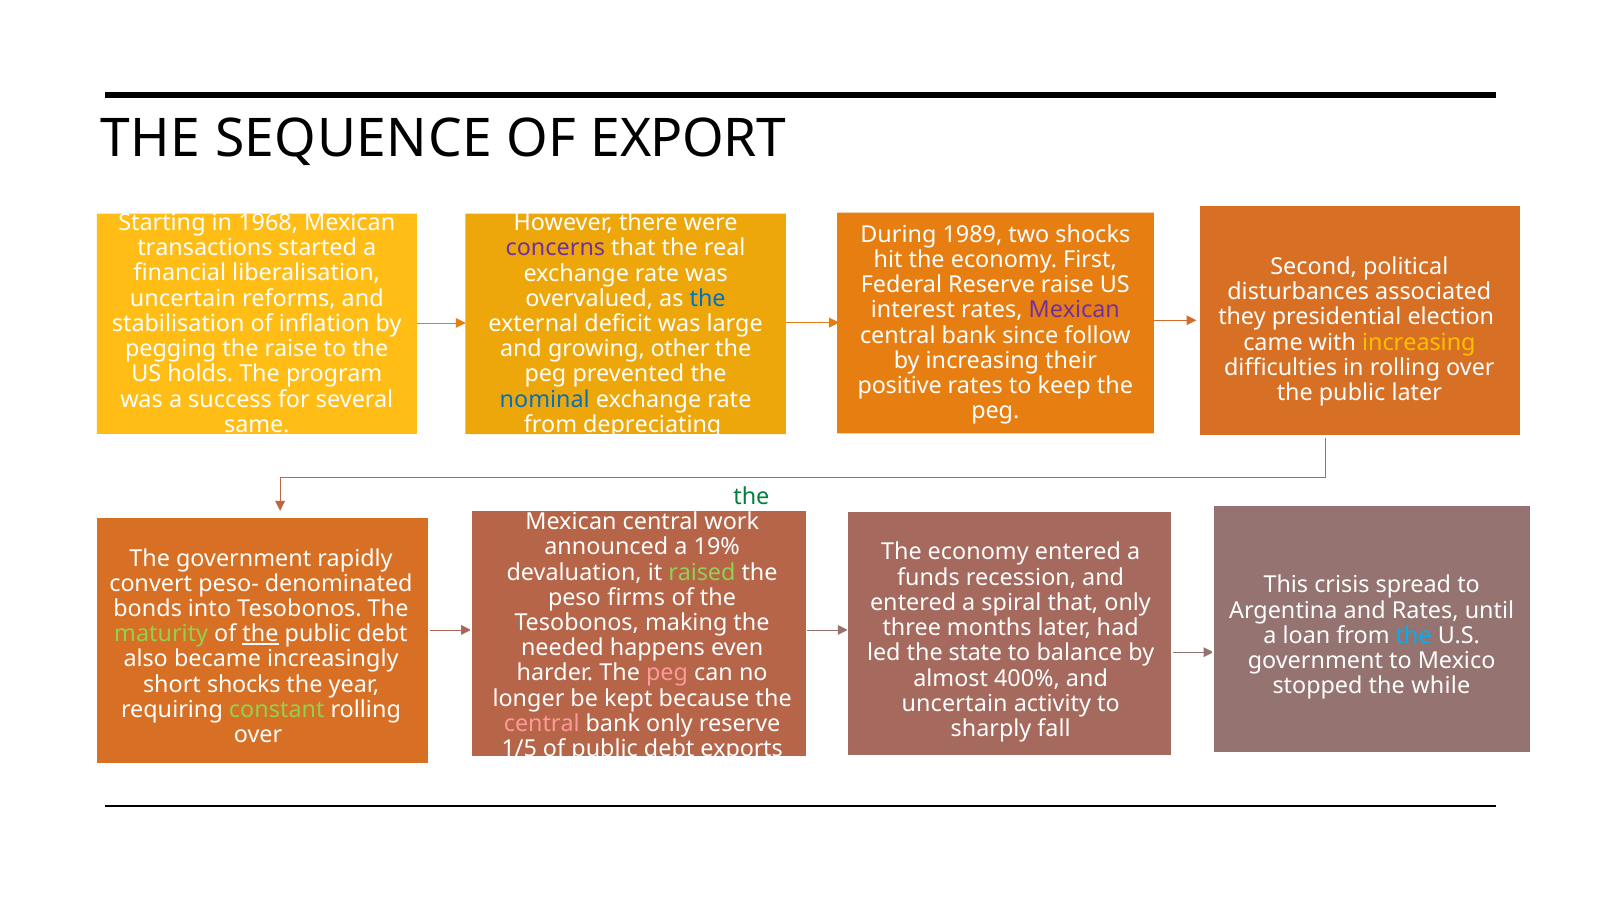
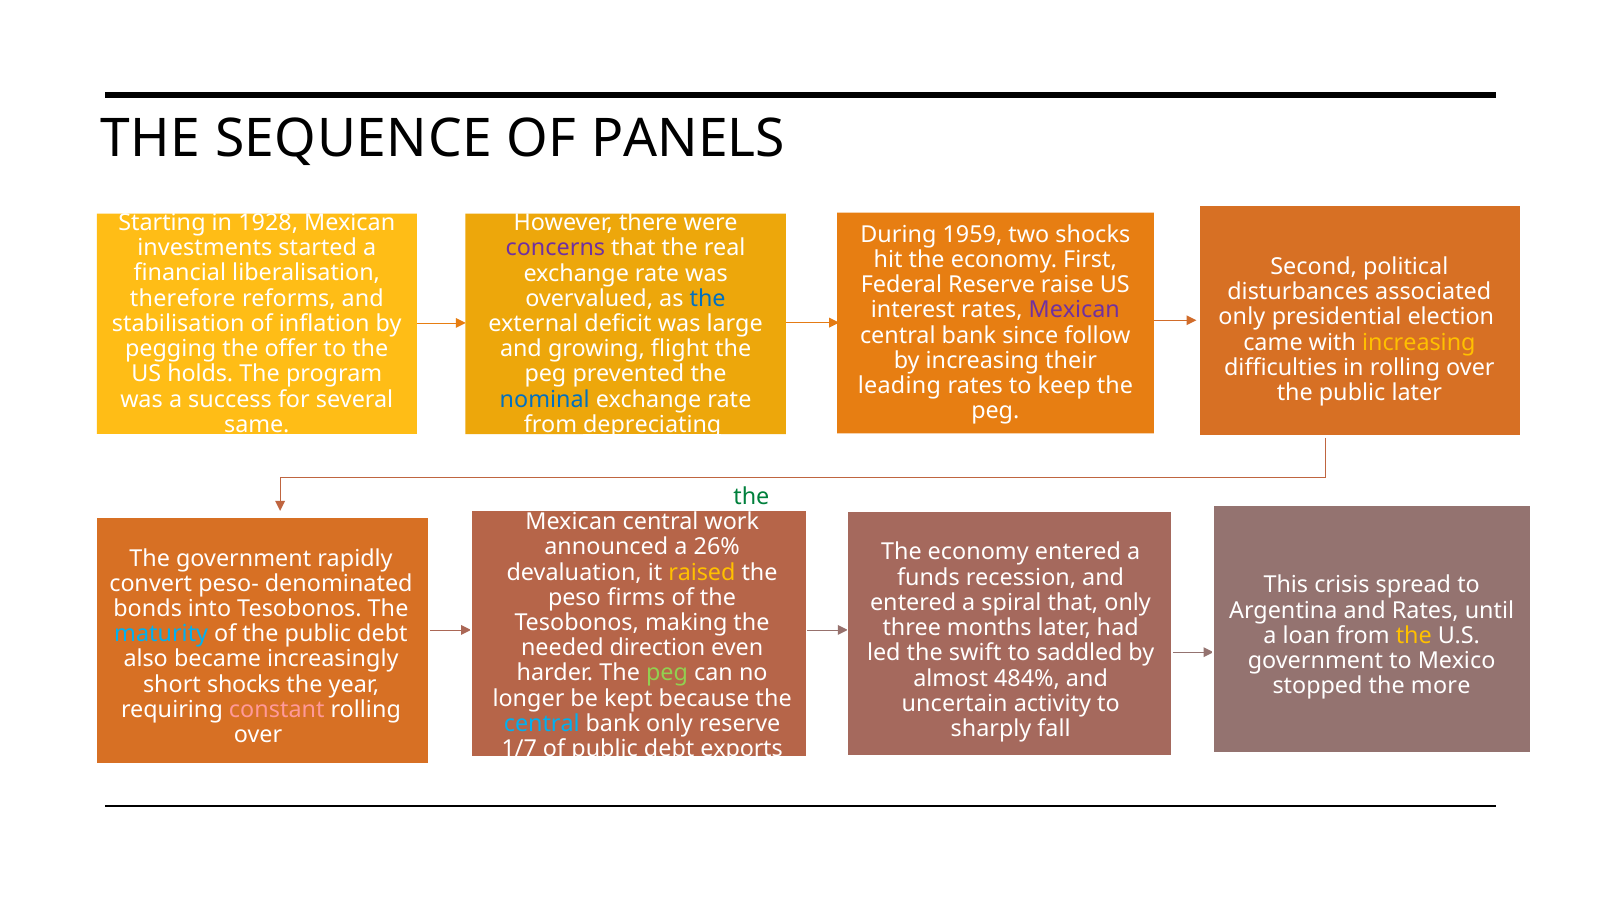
EXPORT: EXPORT -> PANELS (688, 139)
1968: 1968 -> 1928 (268, 223)
1989: 1989 -> 1959 (972, 235)
transactions: transactions -> investments (205, 248)
uncertain: uncertain -> therefore (183, 299)
they: they -> only (1242, 317)
the raise: raise -> offer (291, 349)
other: other -> flight (680, 349)
positive: positive -> leading (899, 386)
19%: 19% -> 26% (717, 547)
raised colour: light green -> yellow (702, 573)
maturity colour: light green -> light blue (161, 634)
the underline: present -> none (260, 634)
the colour: light blue -> yellow (1414, 636)
happens: happens -> direction (657, 648)
state: state -> swift (975, 654)
balance: balance -> saddled (1079, 654)
peg colour: pink -> light green (667, 674)
400%: 400% -> 484% (1027, 679)
while: while -> more (1441, 686)
constant colour: light green -> pink (277, 710)
central colour: pink -> light blue (542, 724)
1/5: 1/5 -> 1/7 (519, 749)
